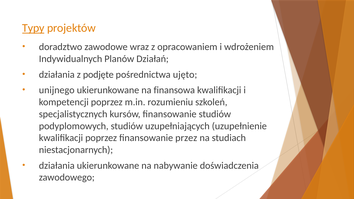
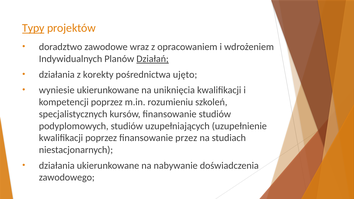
Działań underline: none -> present (153, 59)
podjęte: podjęte -> korekty (98, 75)
unijnego: unijnego -> wyniesie (57, 90)
finansowa: finansowa -> uniknięcia (174, 90)
